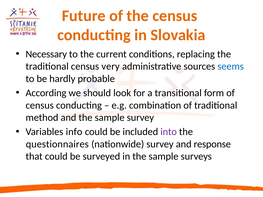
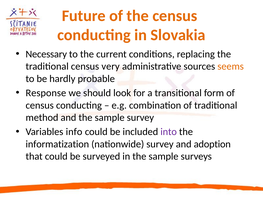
seems colour: blue -> orange (231, 66)
According: According -> Response (46, 93)
questionnaires: questionnaires -> informatization (57, 144)
response: response -> adoption (212, 144)
